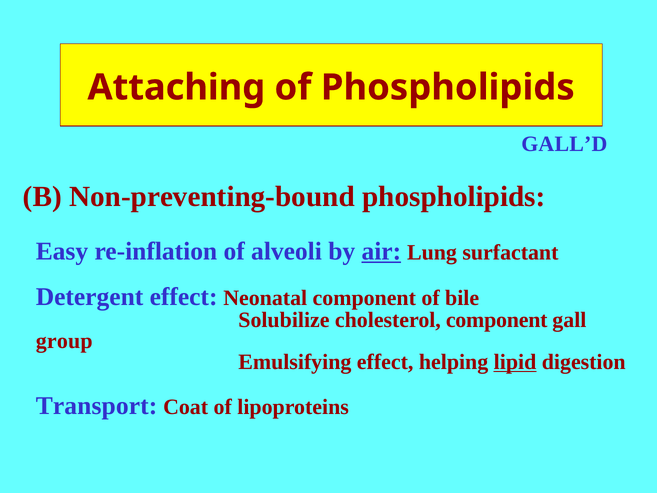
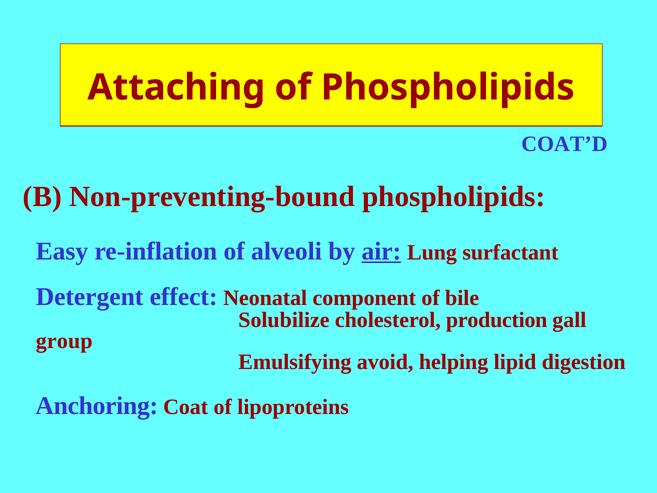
GALL’D: GALL’D -> COAT’D (564, 144)
cholesterol component: component -> production (497, 320)
Emulsifying effect: effect -> avoid (385, 362)
lipid underline: present -> none (515, 362)
Transport: Transport -> Anchoring (97, 405)
